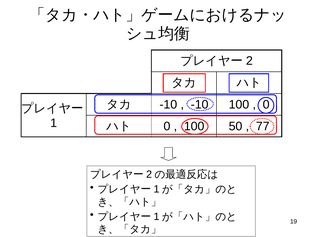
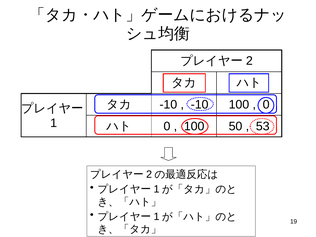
77: 77 -> 53 (263, 126)
